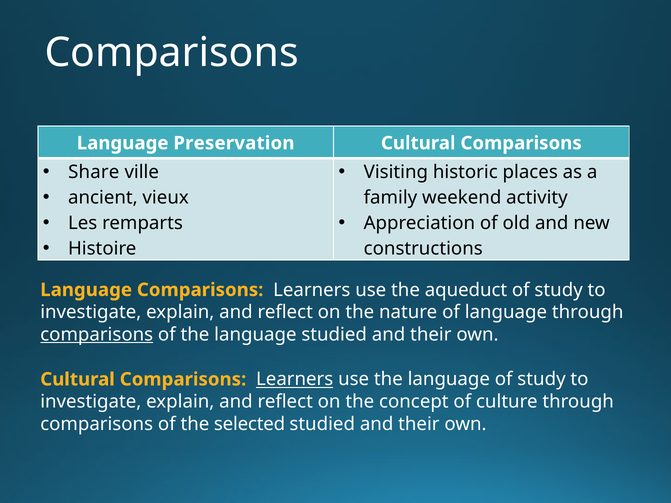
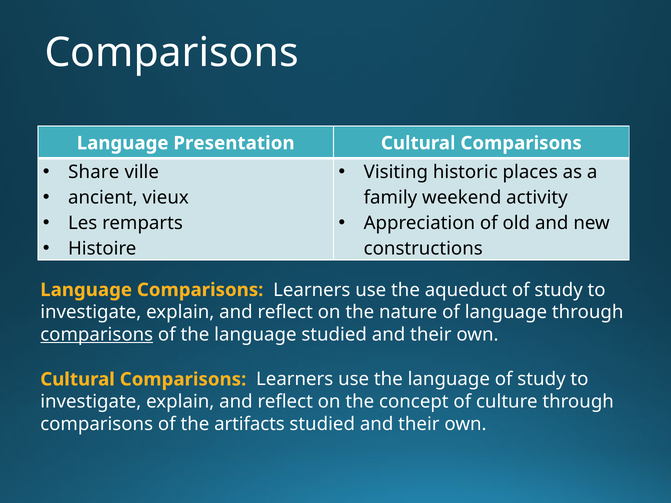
Preservation: Preservation -> Presentation (234, 143)
Learners underline: present -> none (295, 380)
selected: selected -> artifacts (249, 424)
